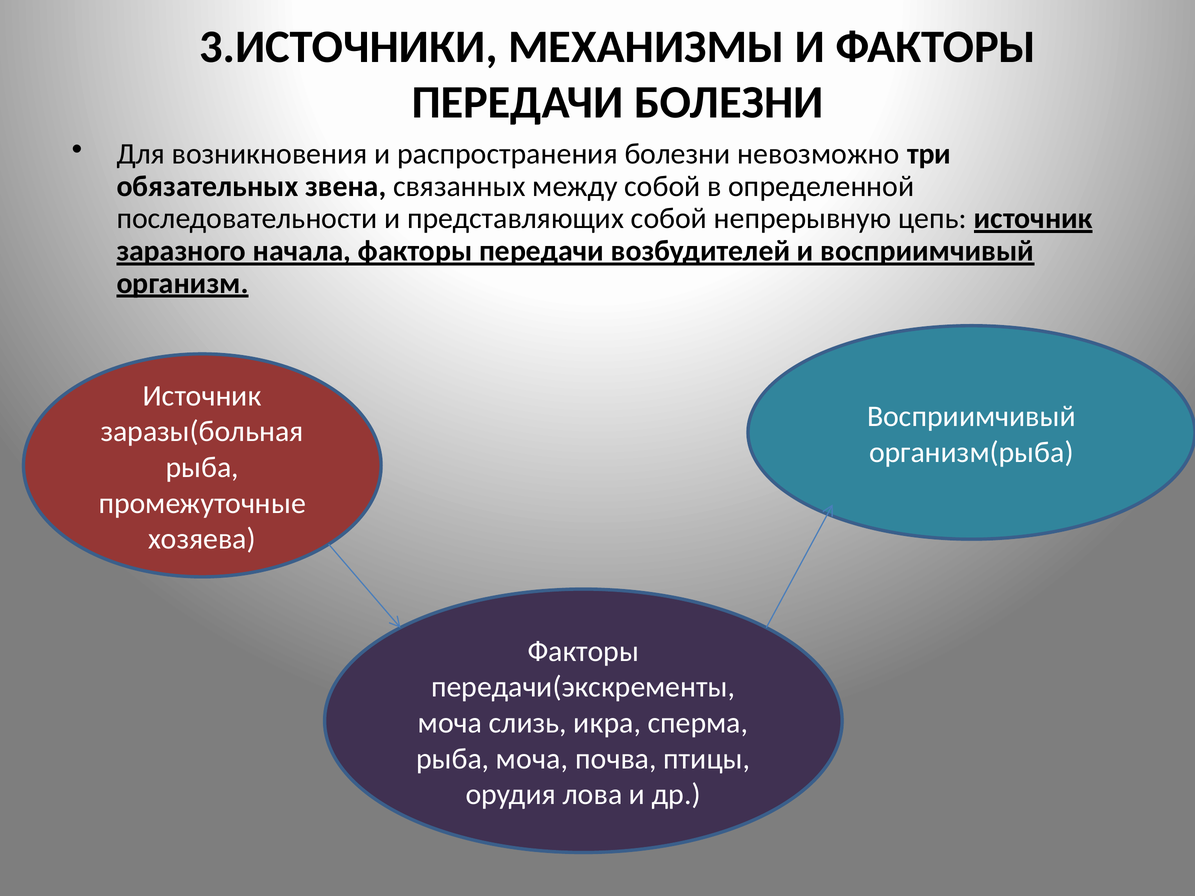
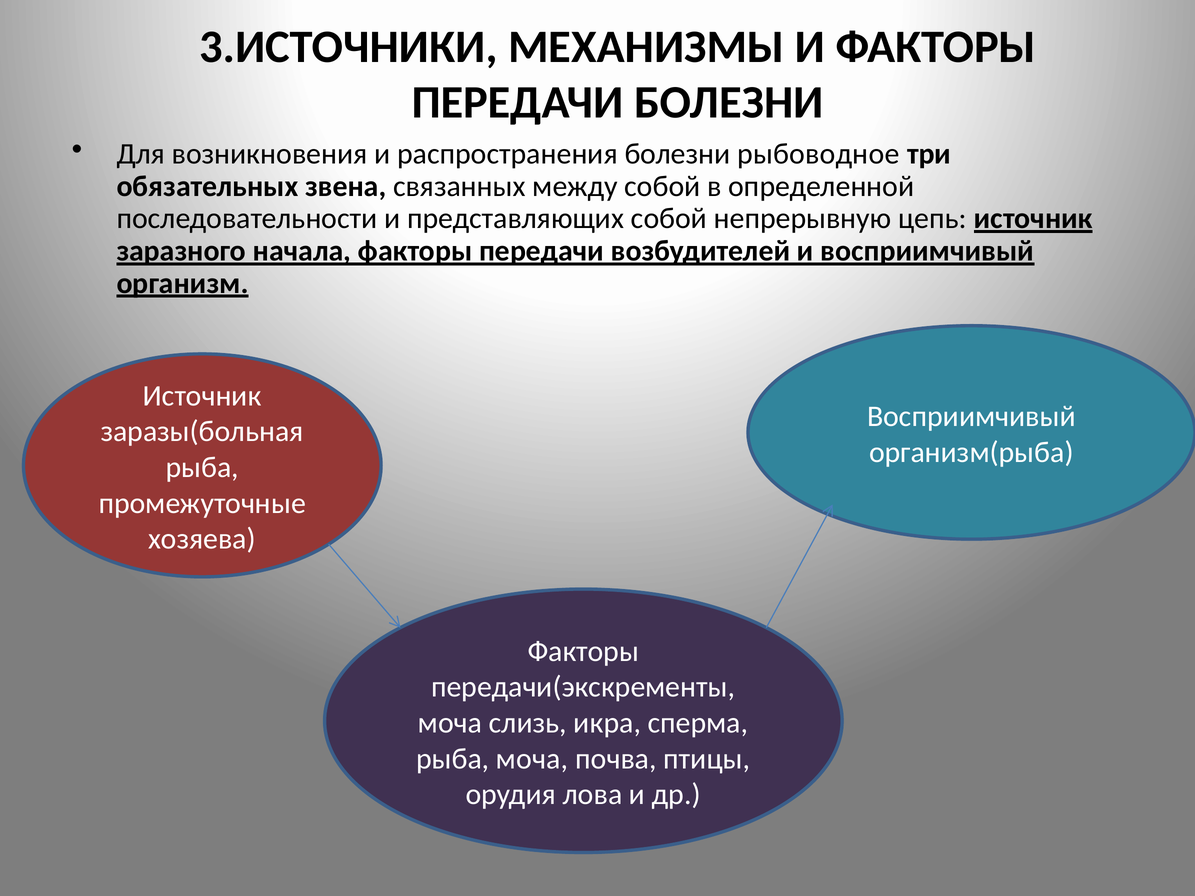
невозможно: невозможно -> рыбоводное (818, 154)
